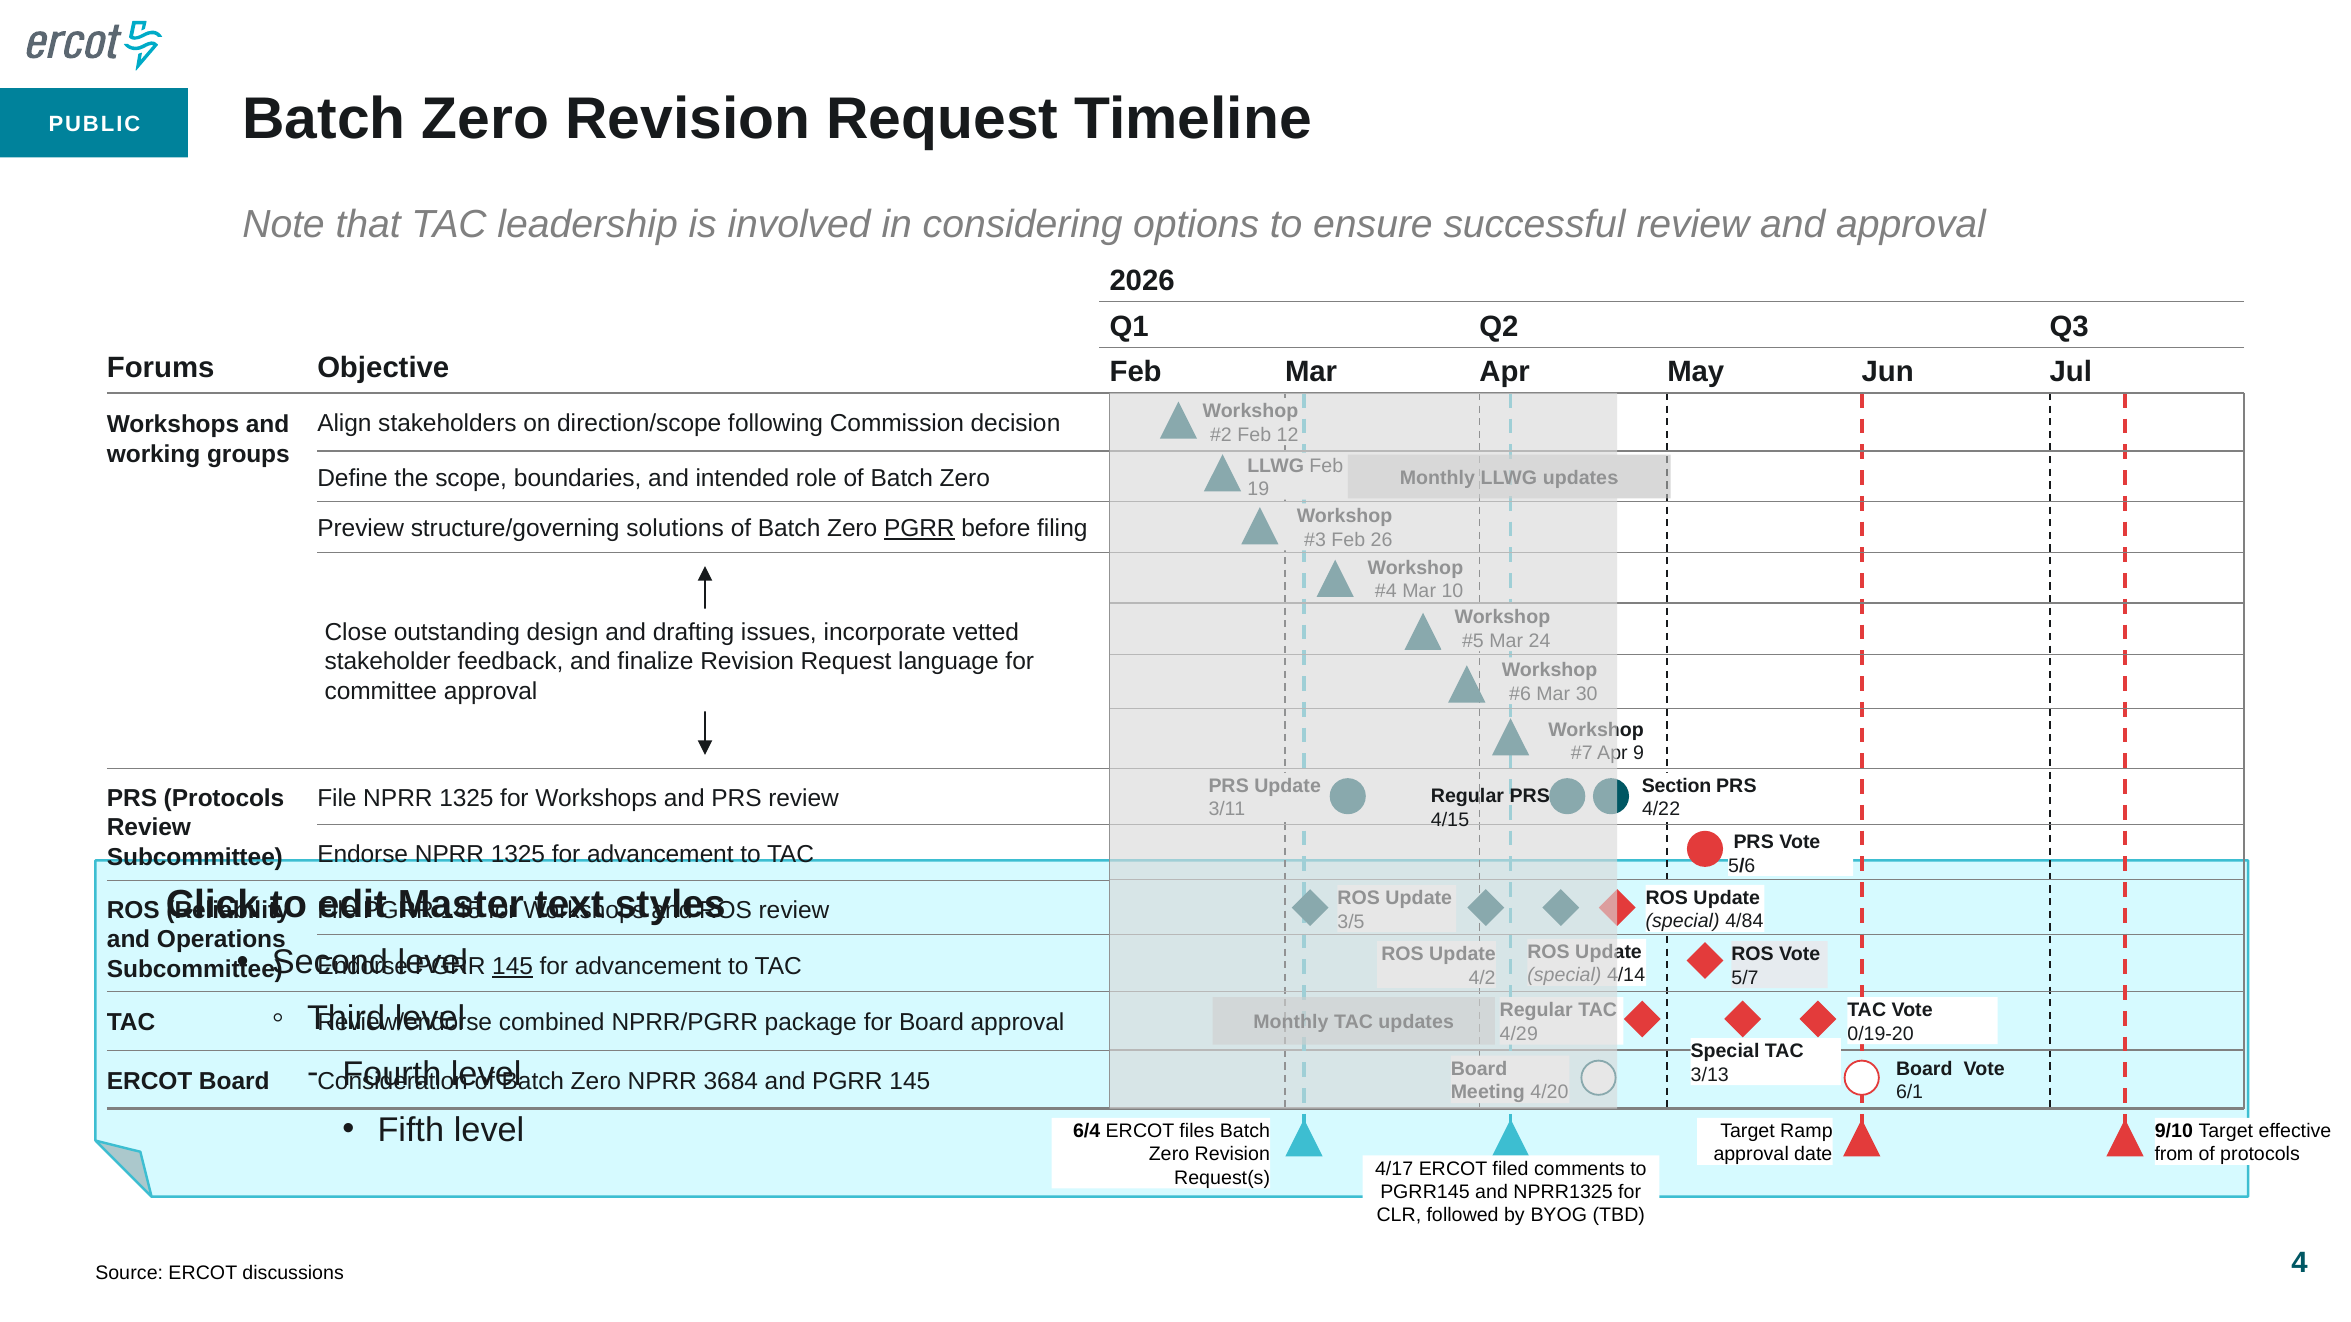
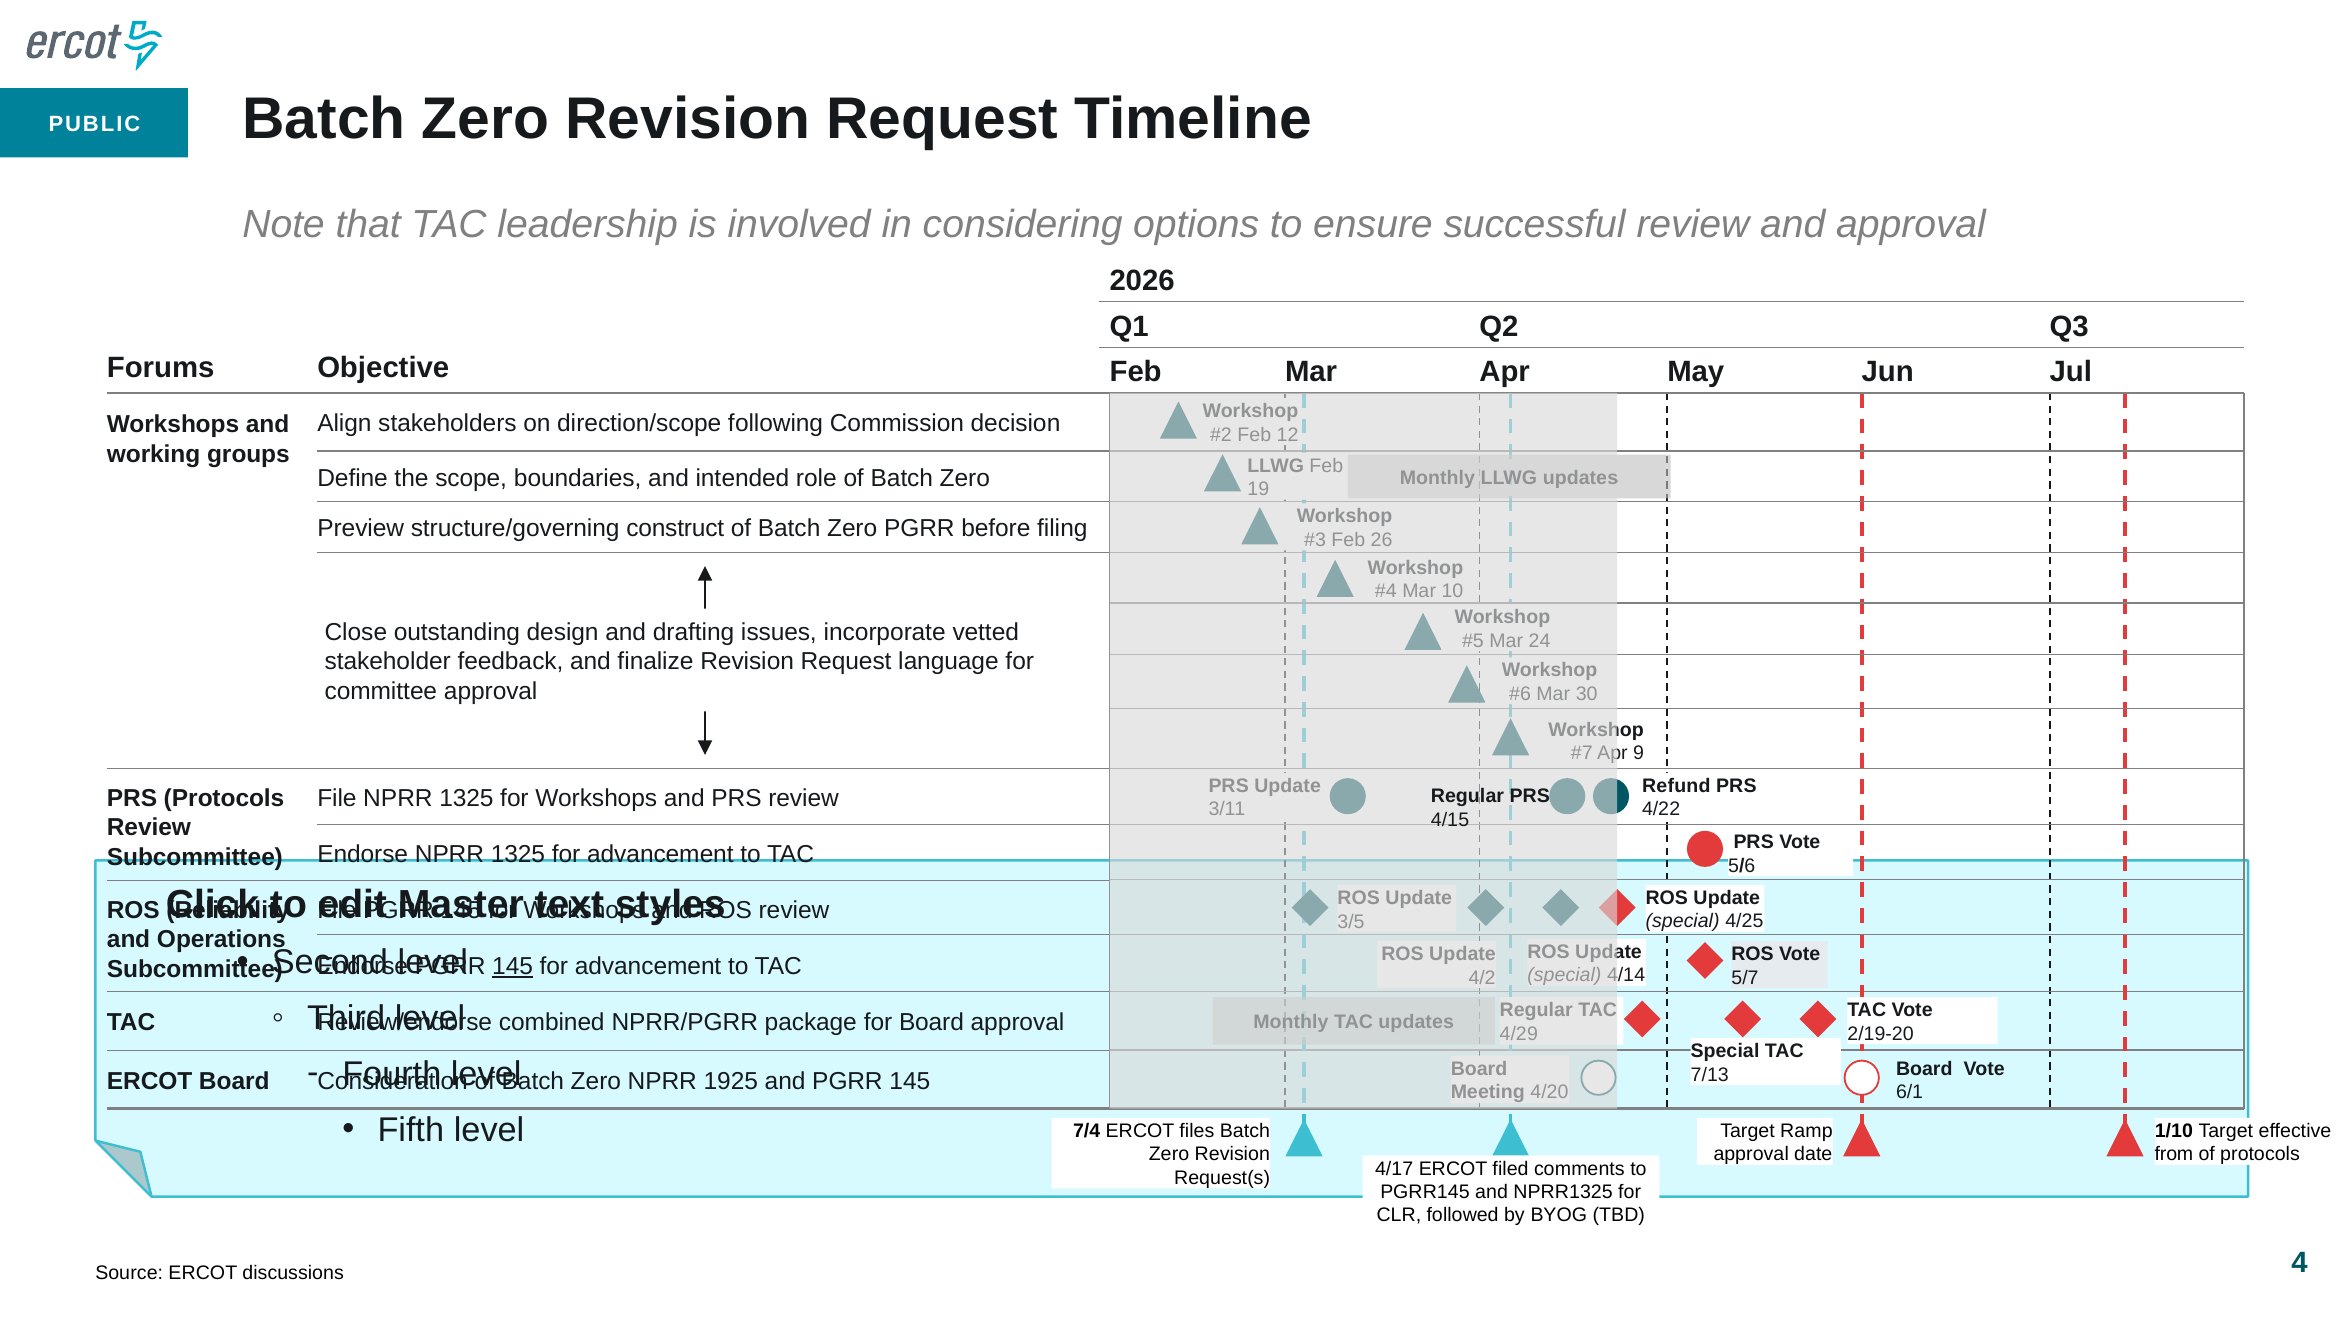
solutions: solutions -> construct (675, 529)
PGRR underline: present -> none (919, 529)
Section: Section -> Refund (1676, 786)
4/84: 4/84 -> 4/25 (1744, 922)
0/19-20: 0/19-20 -> 2/19-20 (1881, 1034)
3/13: 3/13 -> 7/13 (1710, 1075)
3684: 3684 -> 1925 (731, 1081)
6/4: 6/4 -> 7/4 (1087, 1131)
9/10: 9/10 -> 1/10 (2174, 1131)
